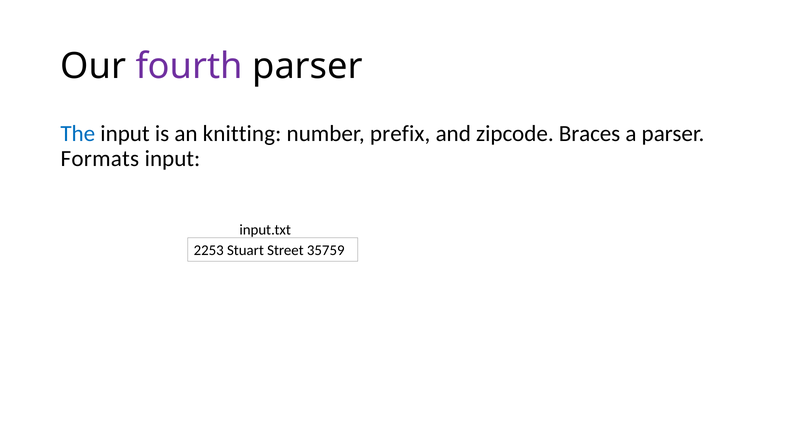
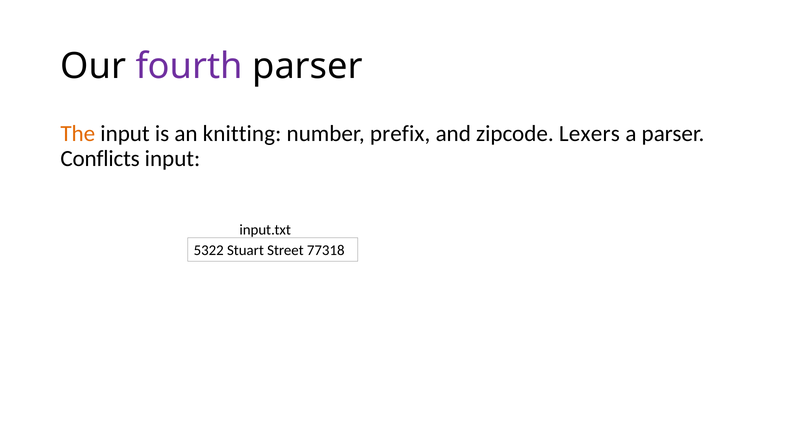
The colour: blue -> orange (78, 134)
Braces: Braces -> Lexers (589, 134)
Formats: Formats -> Conflicts (100, 159)
2253: 2253 -> 5322 (209, 251)
35759: 35759 -> 77318 (326, 251)
